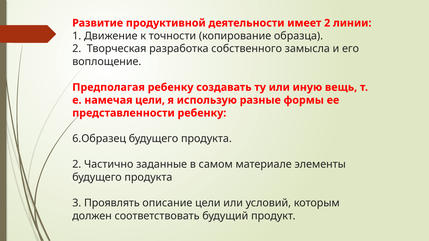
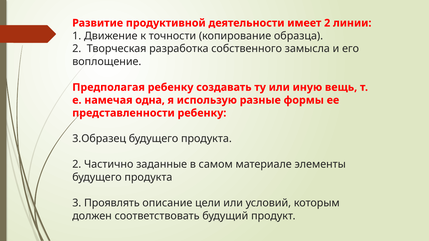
намечая цели: цели -> одна (150, 100)
6.Образец: 6.Образец -> 3.Образец (99, 139)
